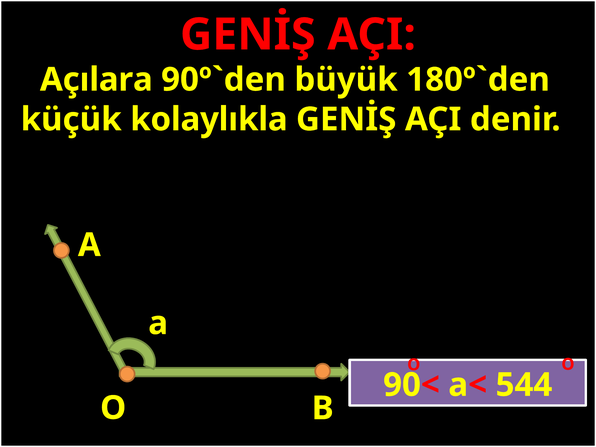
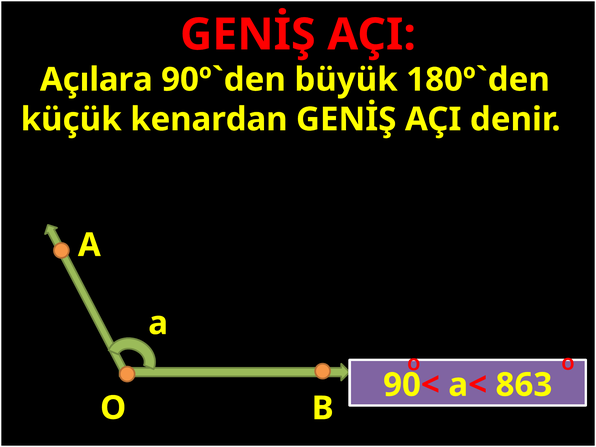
kolaylıkla: kolaylıkla -> kenardan (209, 119)
544: 544 -> 863 (524, 385)
